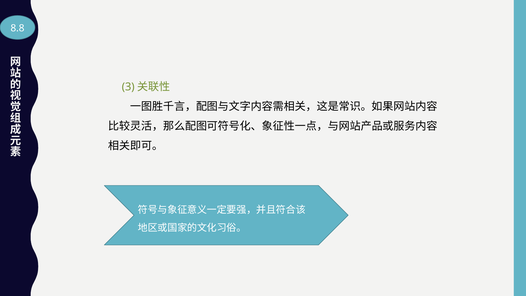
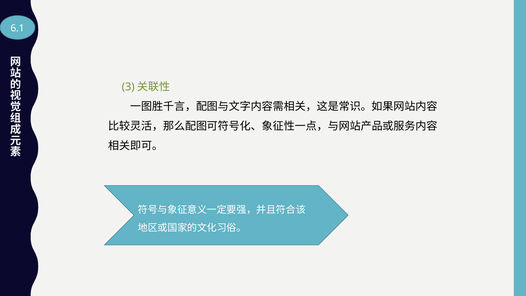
8.8: 8.8 -> 6.1 (17, 28)
